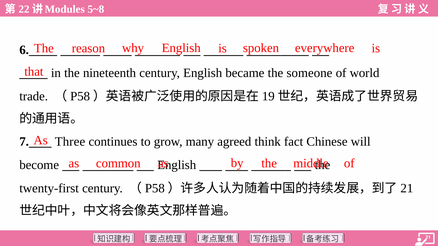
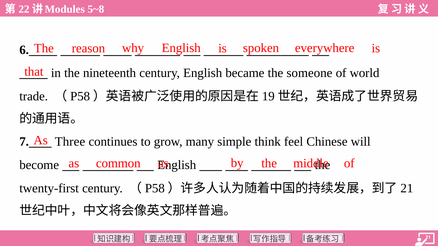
agreed: agreed -> simple (234, 142)
fact: fact -> feel (294, 142)
